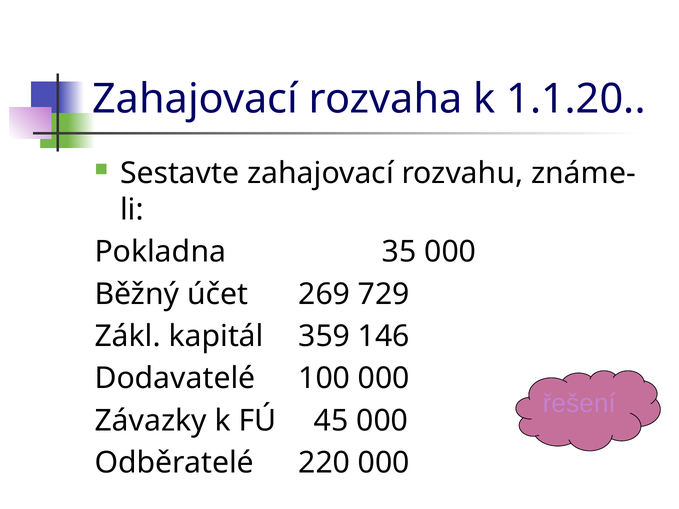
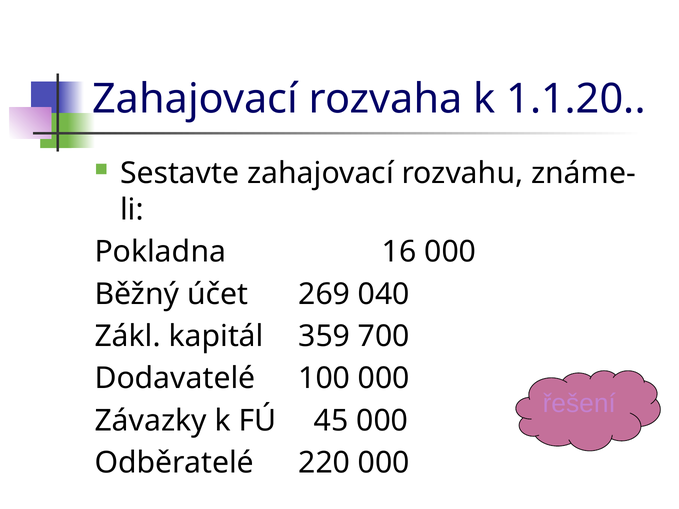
35: 35 -> 16 (399, 252)
729: 729 -> 040 (384, 294)
146: 146 -> 700 (384, 336)
